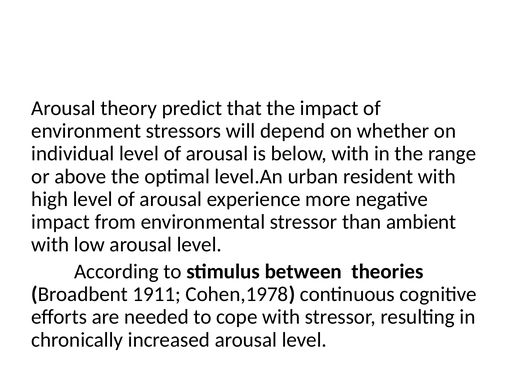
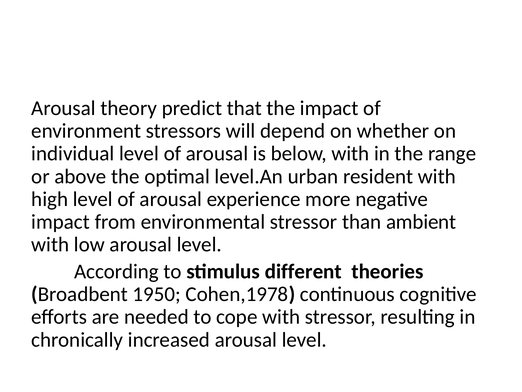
between: between -> different (303, 271)
1911: 1911 -> 1950 (157, 294)
